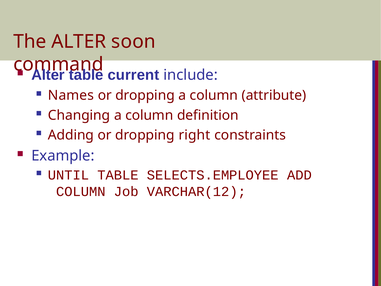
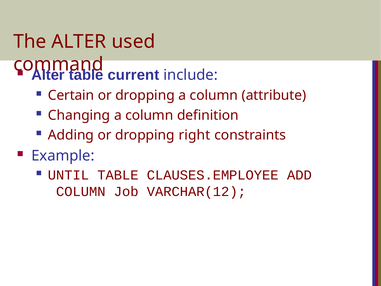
soon: soon -> used (133, 41)
Names: Names -> Certain (71, 95)
SELECTS.EMPLOYEE: SELECTS.EMPLOYEE -> CLAUSES.EMPLOYEE (213, 175)
